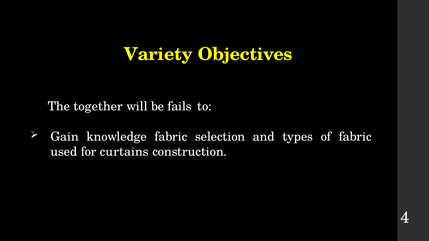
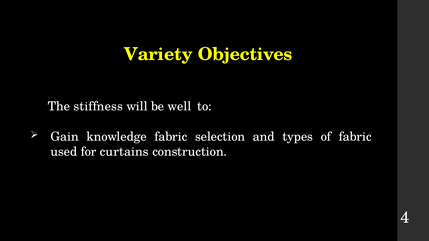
together: together -> stiffness (98, 107)
fails: fails -> well (180, 107)
